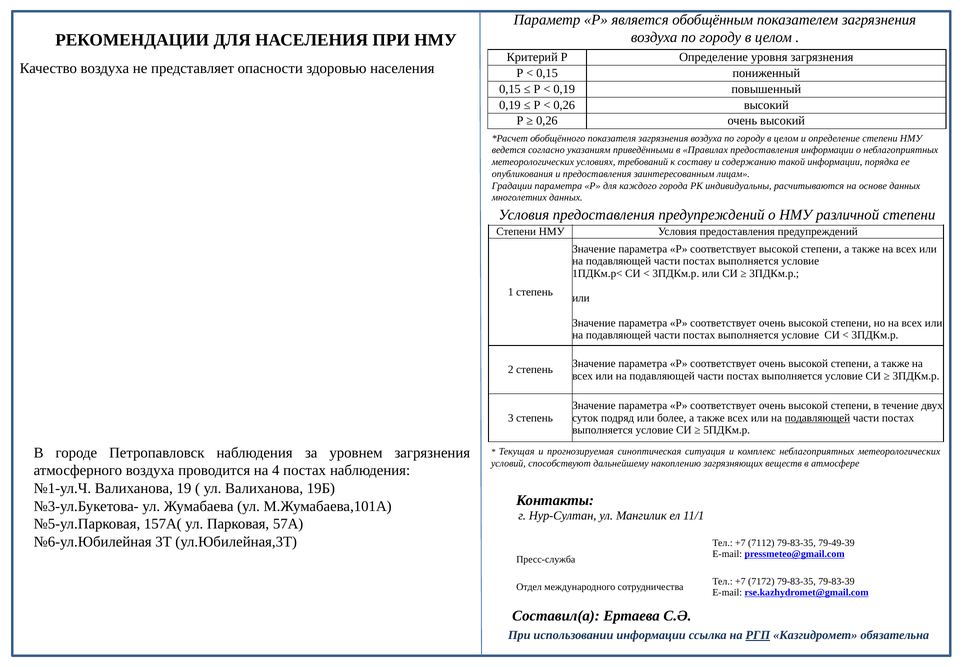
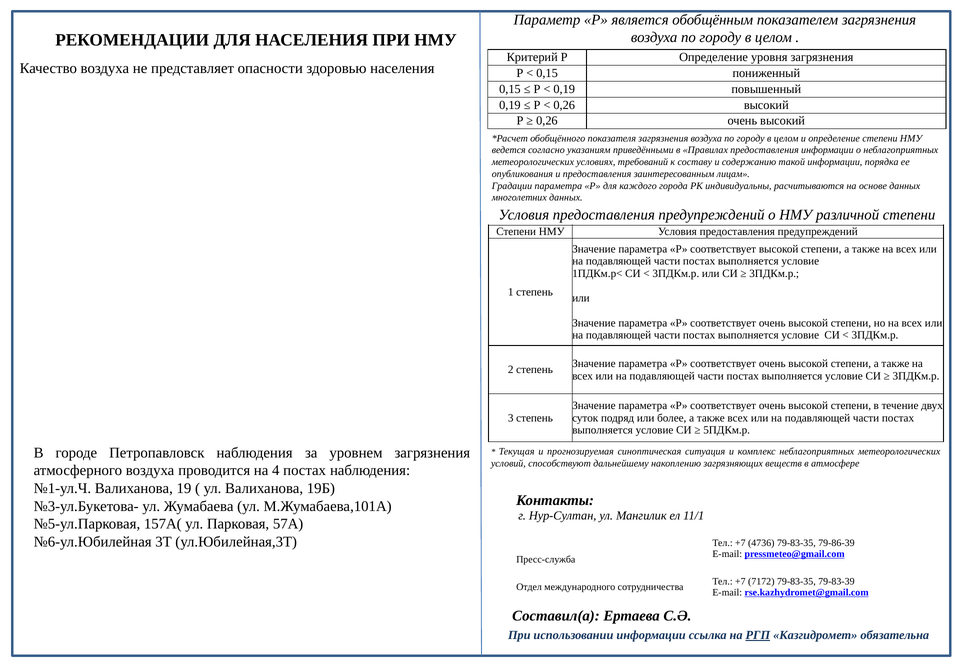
подавляющей underline: present -> none (817, 418)
7112: 7112 -> 4736 (761, 543)
79-49-39: 79-49-39 -> 79-86-39 (836, 543)
